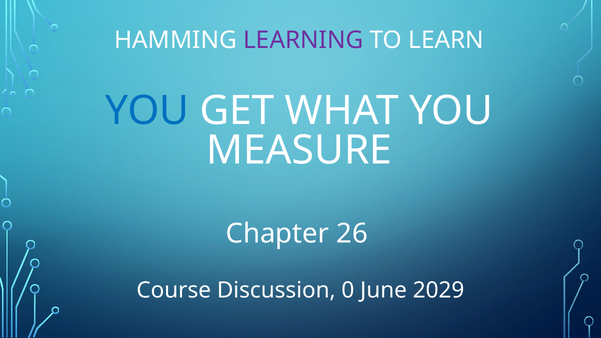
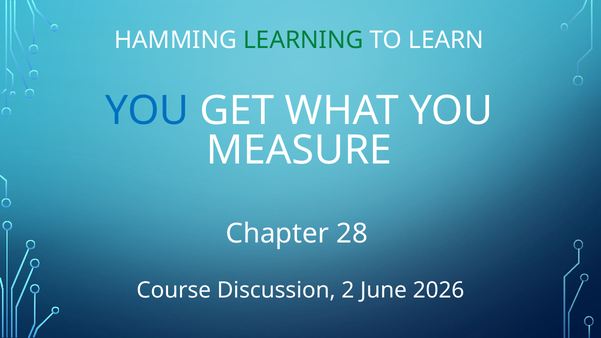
LEARNING colour: purple -> green (303, 40)
26: 26 -> 28 (352, 234)
0: 0 -> 2 (348, 291)
2029: 2029 -> 2026 (439, 291)
